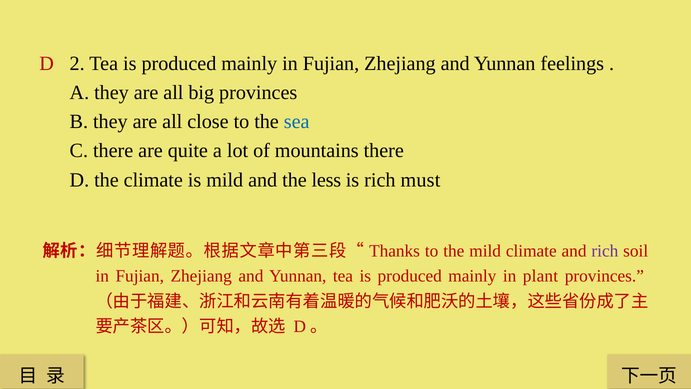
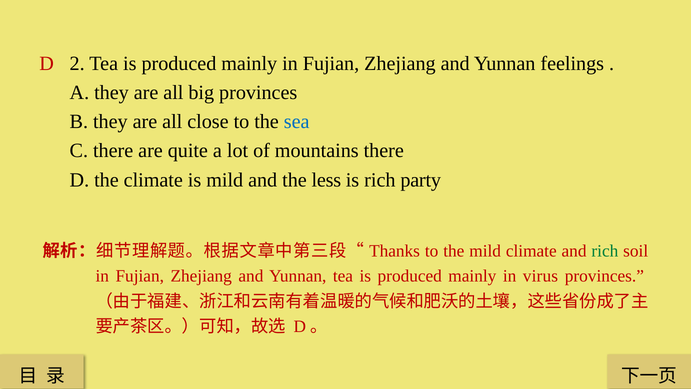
must: must -> party (421, 180)
rich colour: purple -> green (605, 251)
plant: plant -> virus (540, 276)
